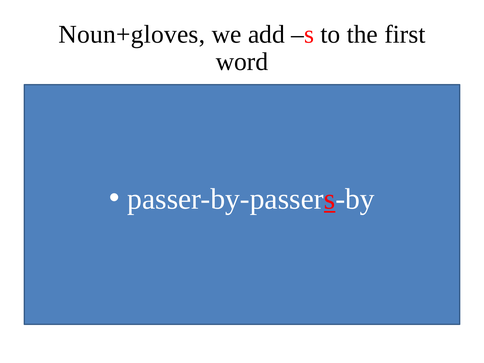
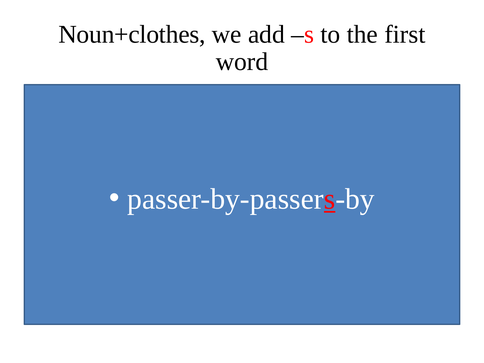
Noun+gloves: Noun+gloves -> Noun+clothes (132, 34)
